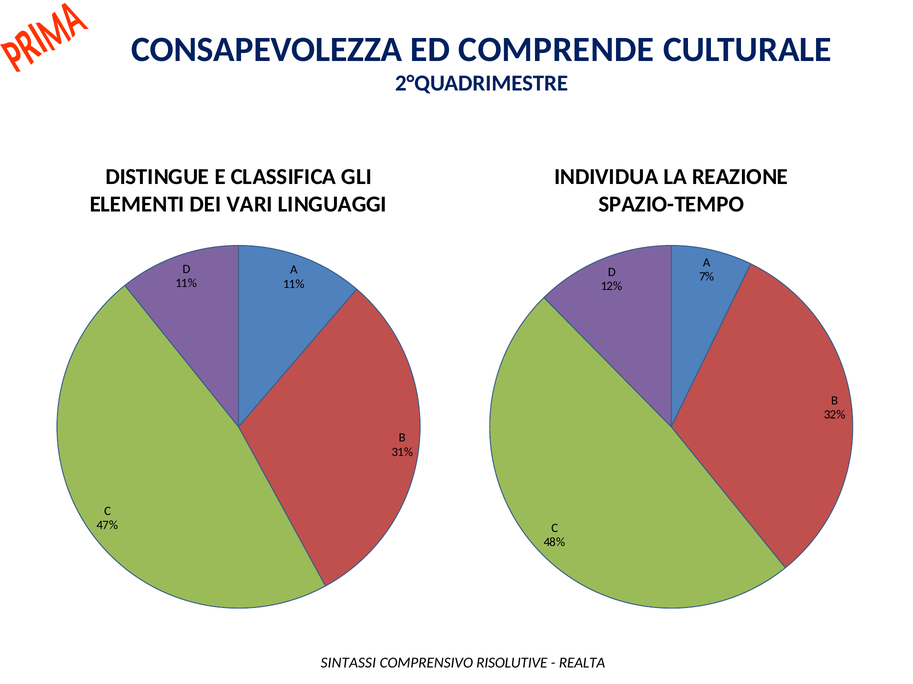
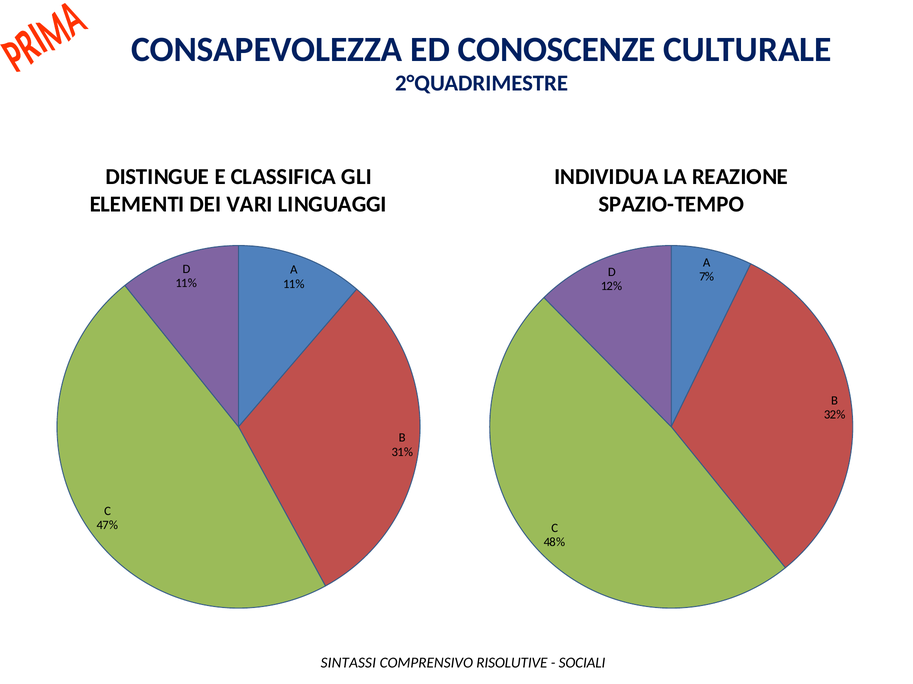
COMPRENDE: COMPRENDE -> CONOSCENZE (557, 49)
REALTA: REALTA -> SOCIALI (582, 664)
